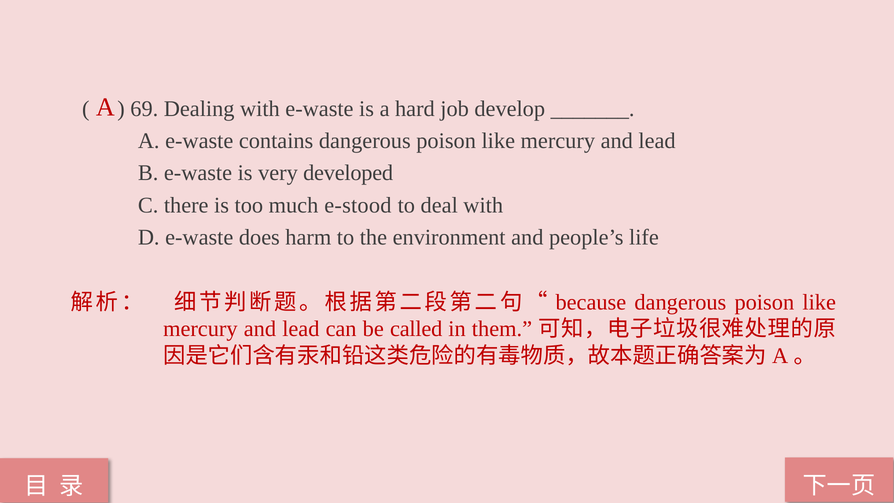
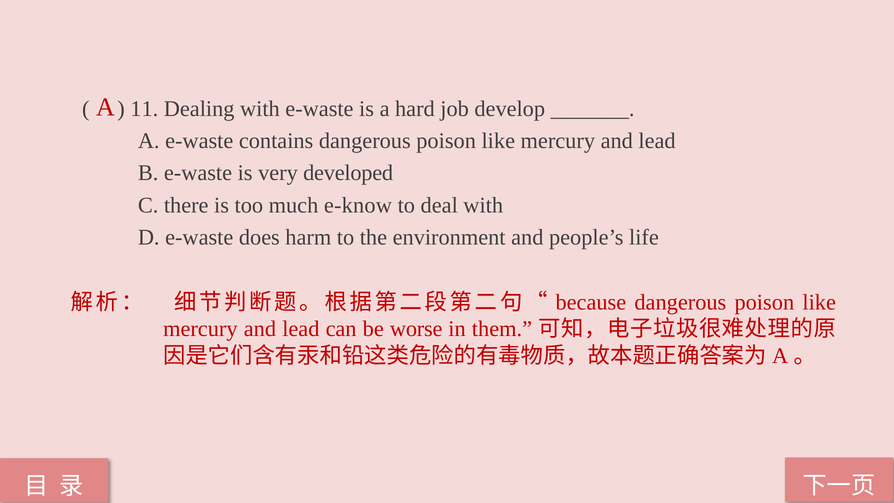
69: 69 -> 11 (144, 109)
e-stood: e-stood -> e-know (358, 205)
called: called -> worse (416, 329)
